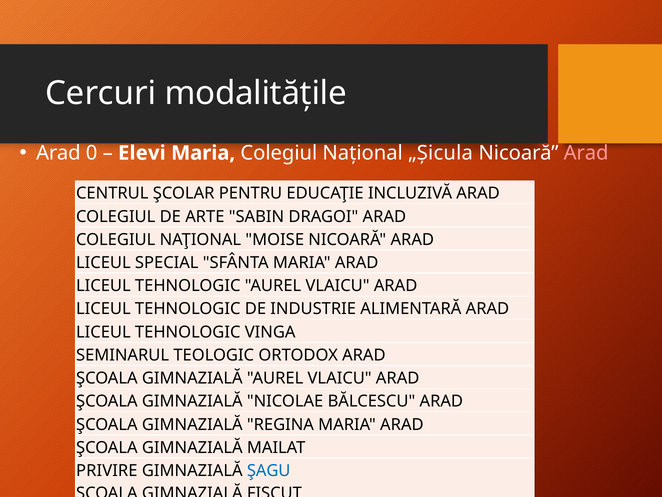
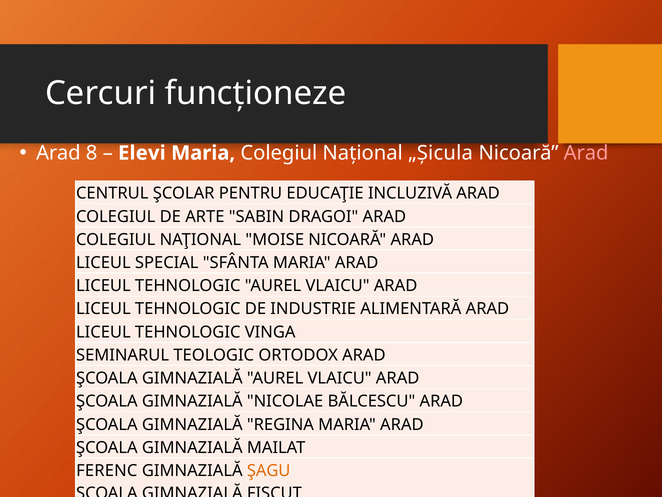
modalitățile: modalitățile -> funcționeze (256, 93)
0: 0 -> 8 (92, 153)
PRIVIRE: PRIVIRE -> FERENC (107, 470)
ŞAGU colour: blue -> orange (269, 470)
